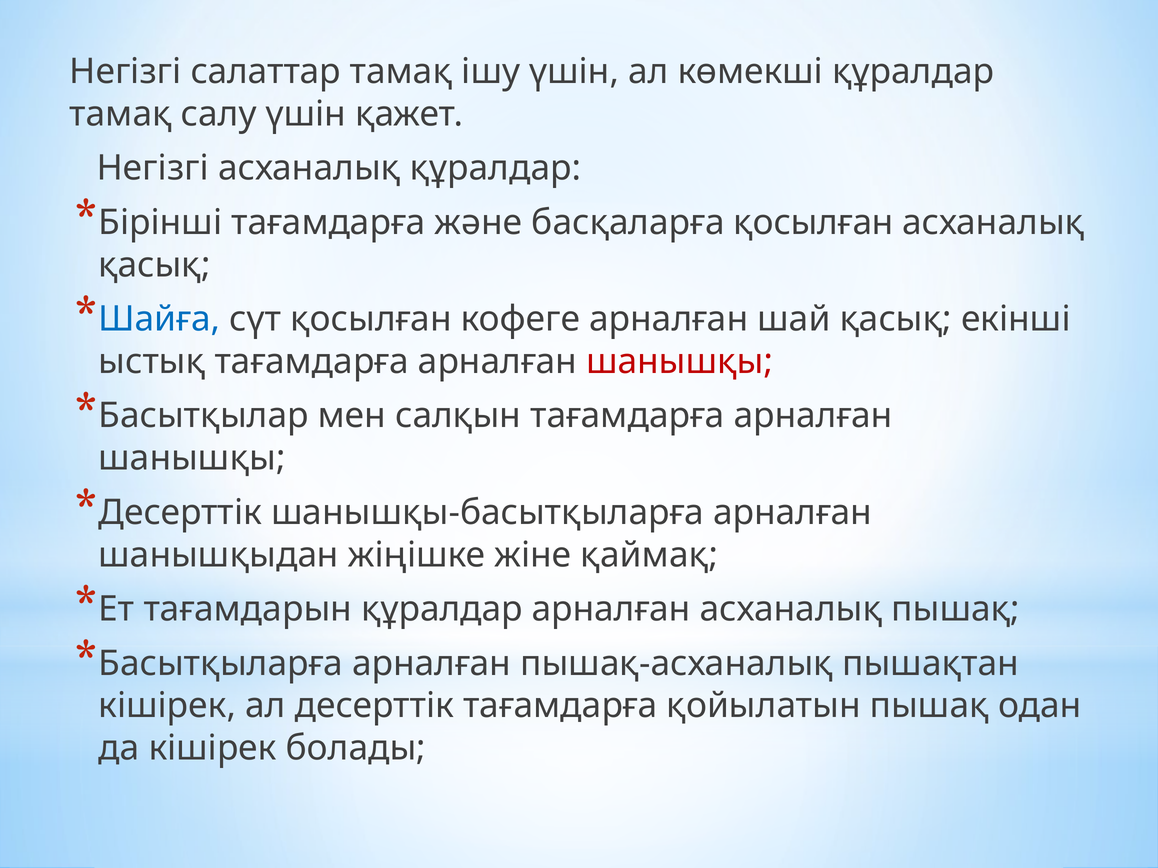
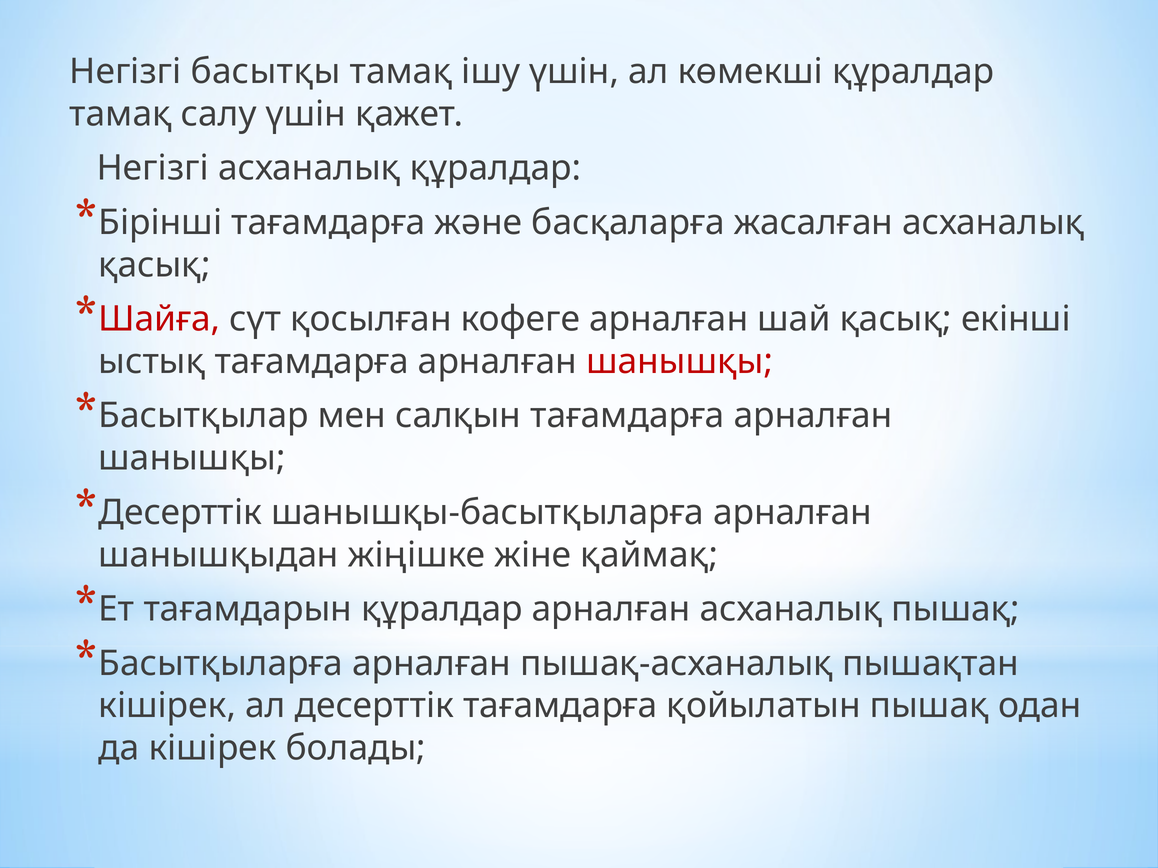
салаттар: салаттар -> басытқы (266, 72)
басқаларға қосылған: қосылған -> жасалған (813, 223)
Шайға colour: blue -> red (159, 319)
